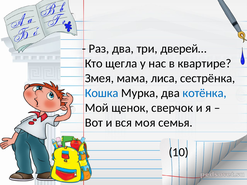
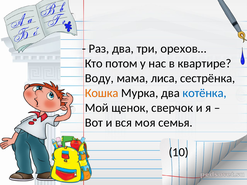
дверей…: дверей… -> орехов… (183, 49)
щегла: щегла -> потом (121, 64)
Змея: Змея -> Воду (99, 78)
Кошка colour: blue -> orange (102, 93)
